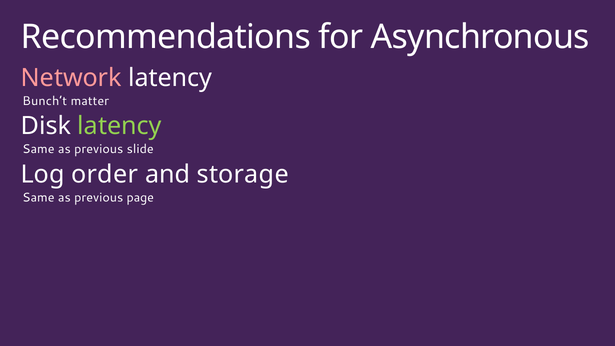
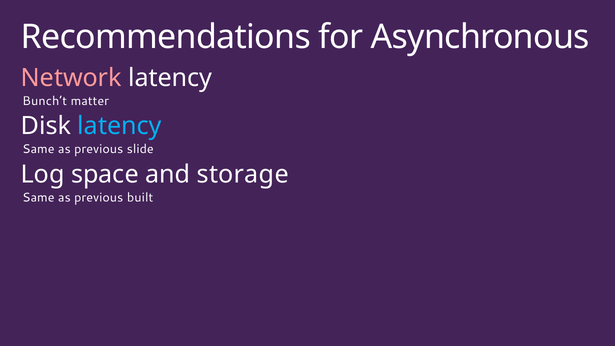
latency colour: light green -> light blue (120, 126)
order: order -> space (105, 174)
page: page -> built (140, 197)
